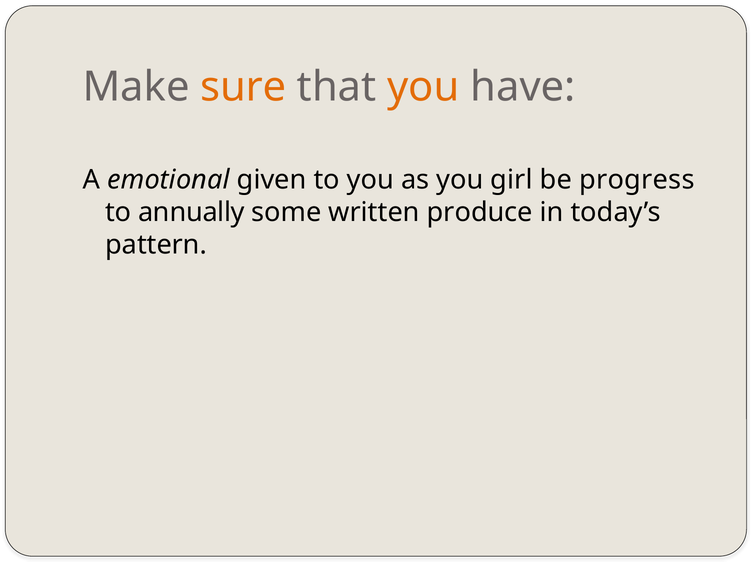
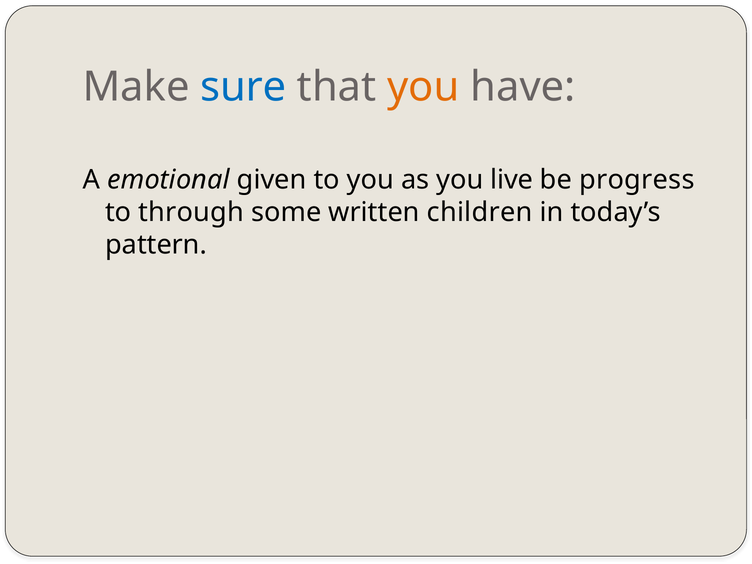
sure colour: orange -> blue (243, 87)
girl: girl -> live (512, 180)
annually: annually -> through (191, 212)
produce: produce -> children (480, 212)
